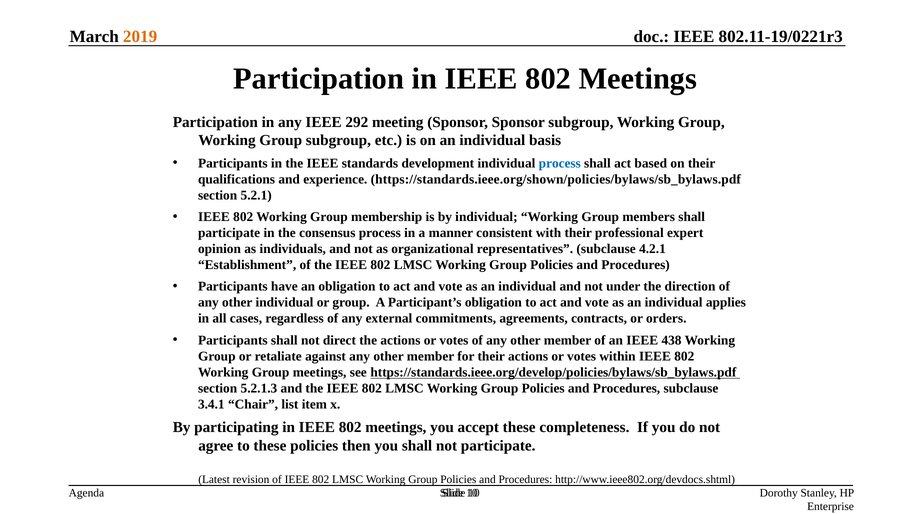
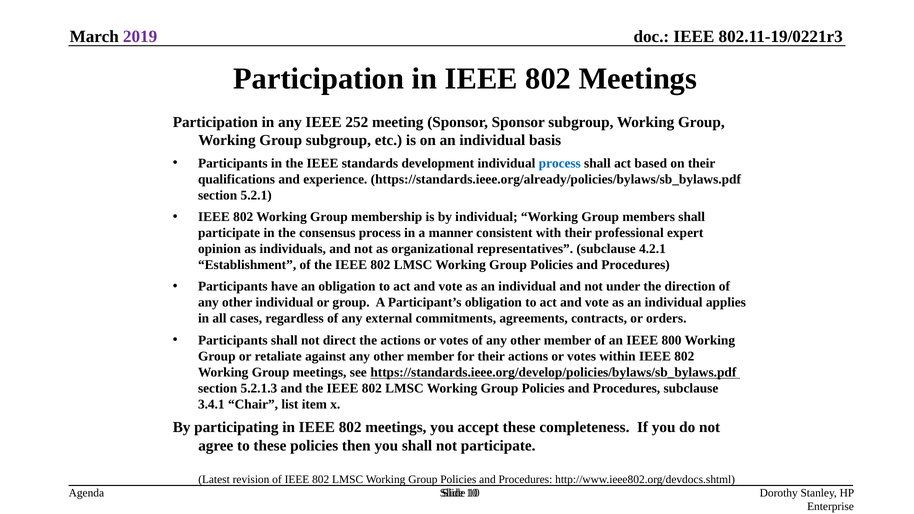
2019 colour: orange -> purple (140, 37)
292: 292 -> 252 (357, 122)
https://standards.ieee.org/shown/policies/bylaws/sb_bylaws.pdf: https://standards.ieee.org/shown/policies/bylaws/sb_bylaws.pdf -> https://standards.ieee.org/already/policies/bylaws/sb_bylaws.pdf (556, 179)
438: 438 -> 800 (672, 340)
